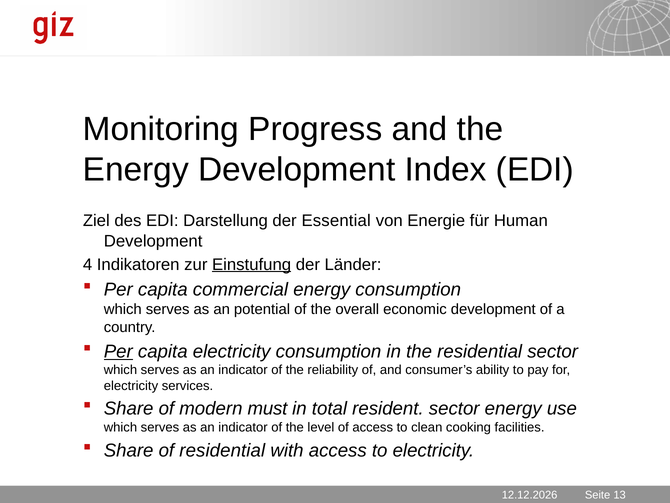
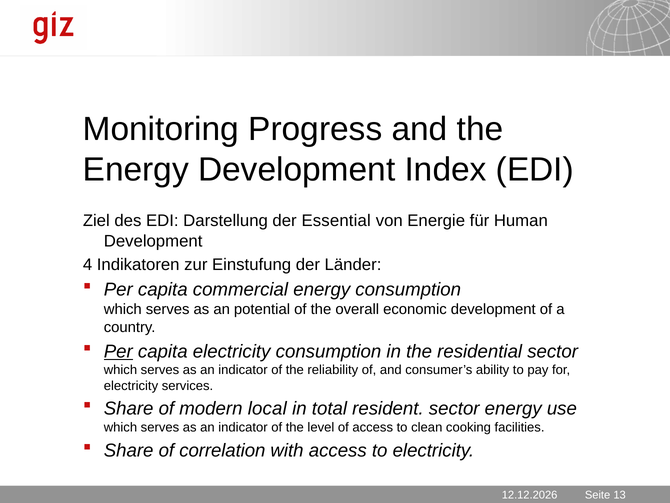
Einstufung underline: present -> none (252, 264)
must: must -> local (267, 408)
of residential: residential -> correlation (222, 450)
